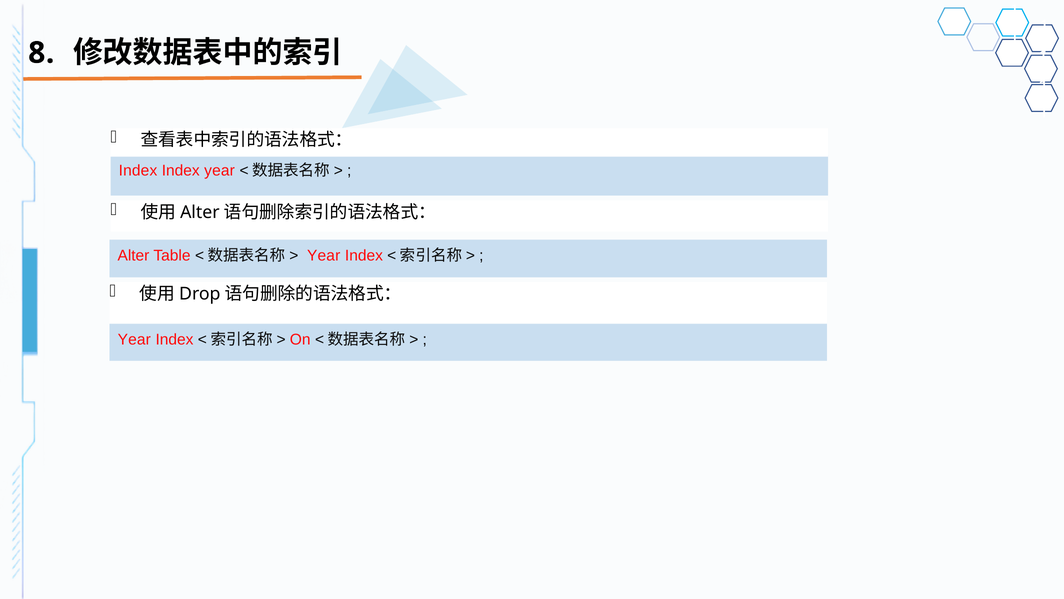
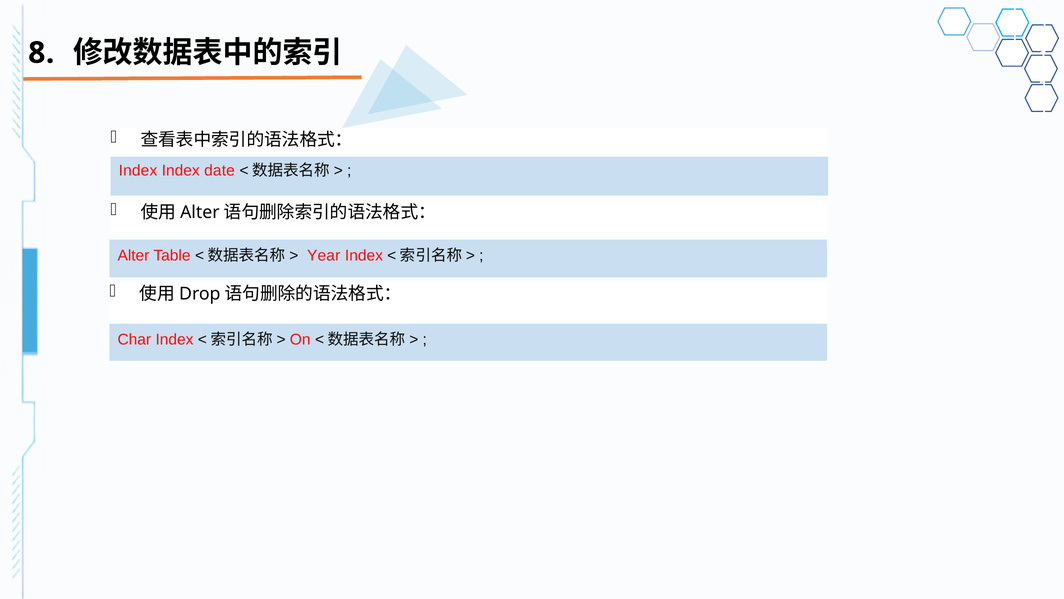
Index year: year -> date (220, 171)
Year: Year -> Char (134, 339)
